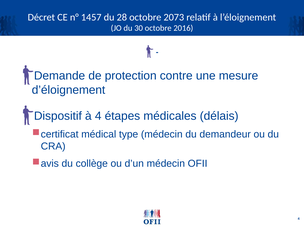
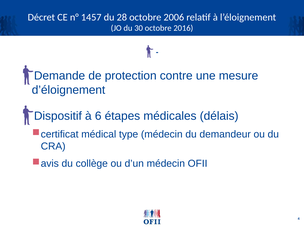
2073: 2073 -> 2006 (174, 17)
à 4: 4 -> 6 (98, 116)
